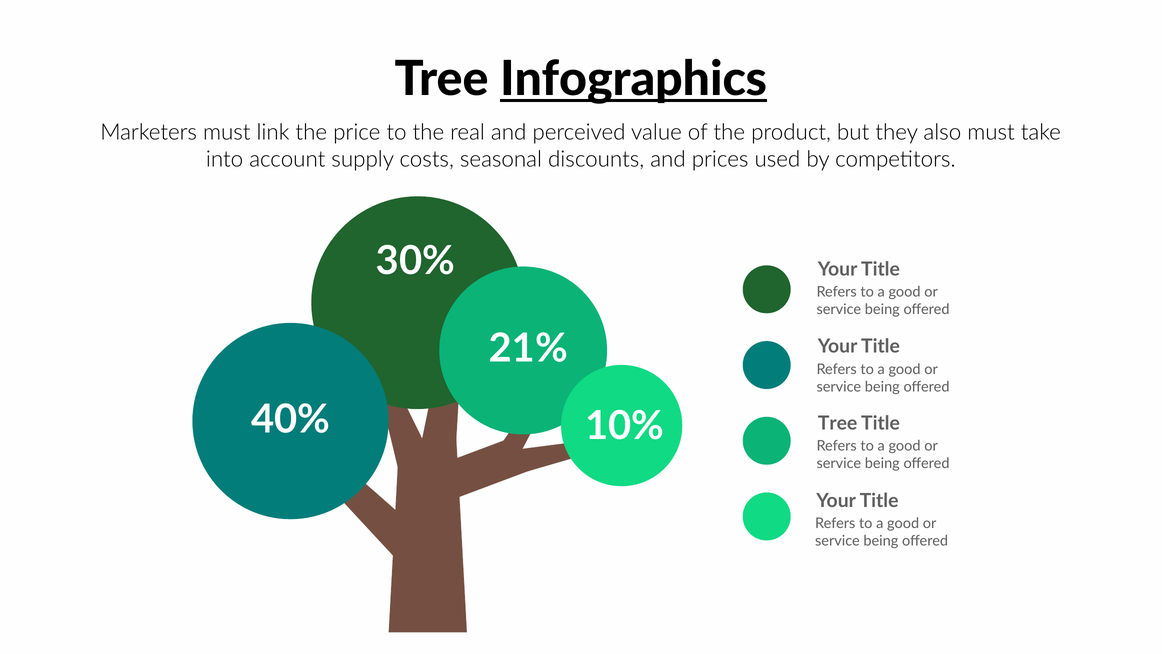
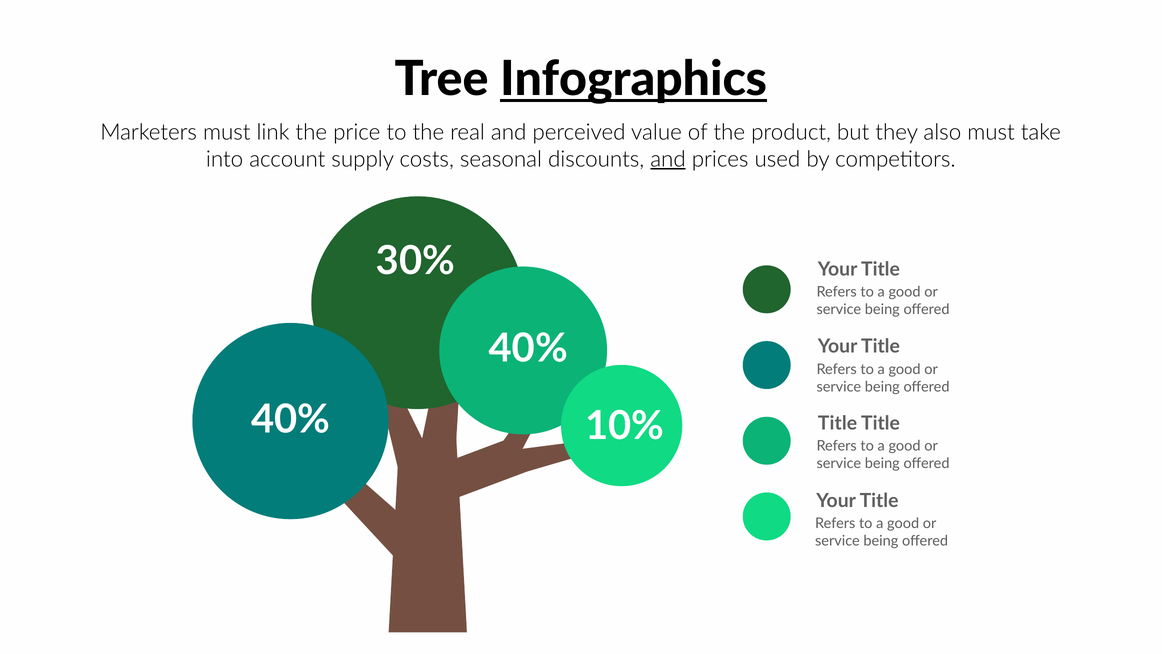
and underline: none -> present (668, 159)
21%: 21% -> 40% (528, 349)
Tree: Tree -> Title (837, 423)
